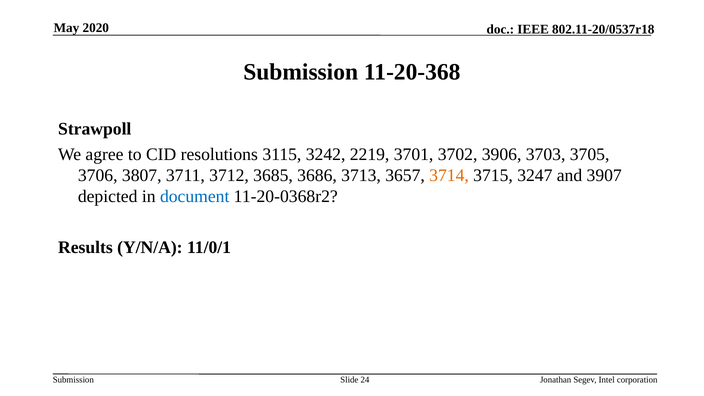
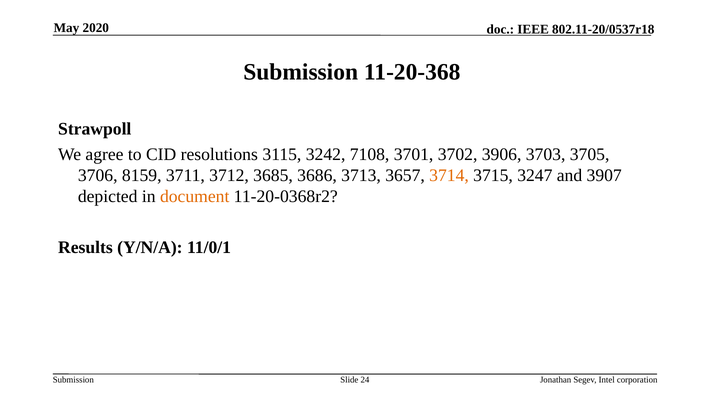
2219: 2219 -> 7108 (370, 154)
3807: 3807 -> 8159 (142, 175)
document colour: blue -> orange (195, 197)
